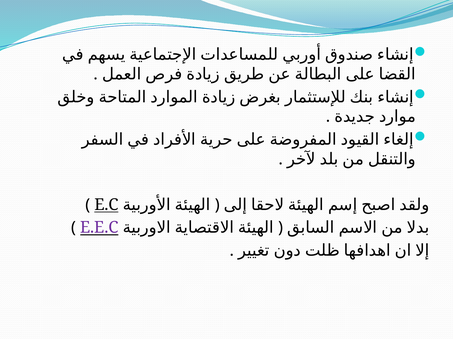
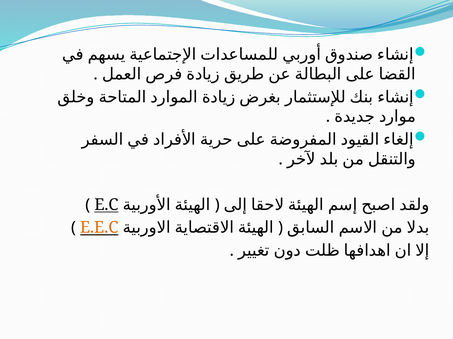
E.E.C colour: purple -> orange (99, 228)
